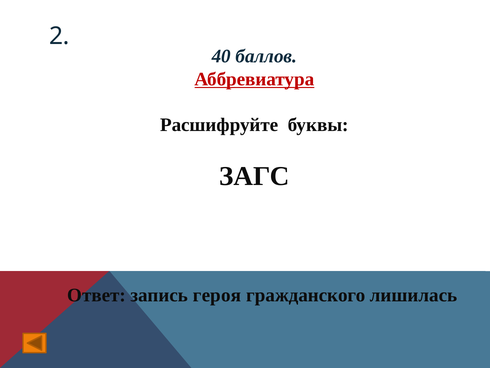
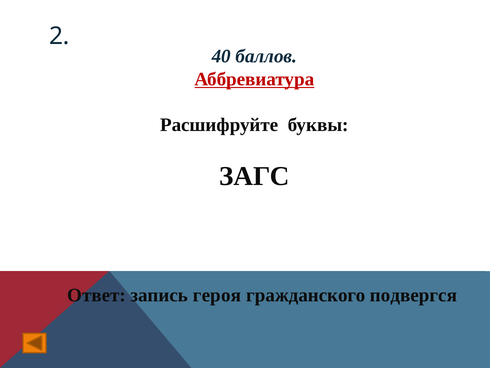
лишилась: лишилась -> подвергся (414, 295)
